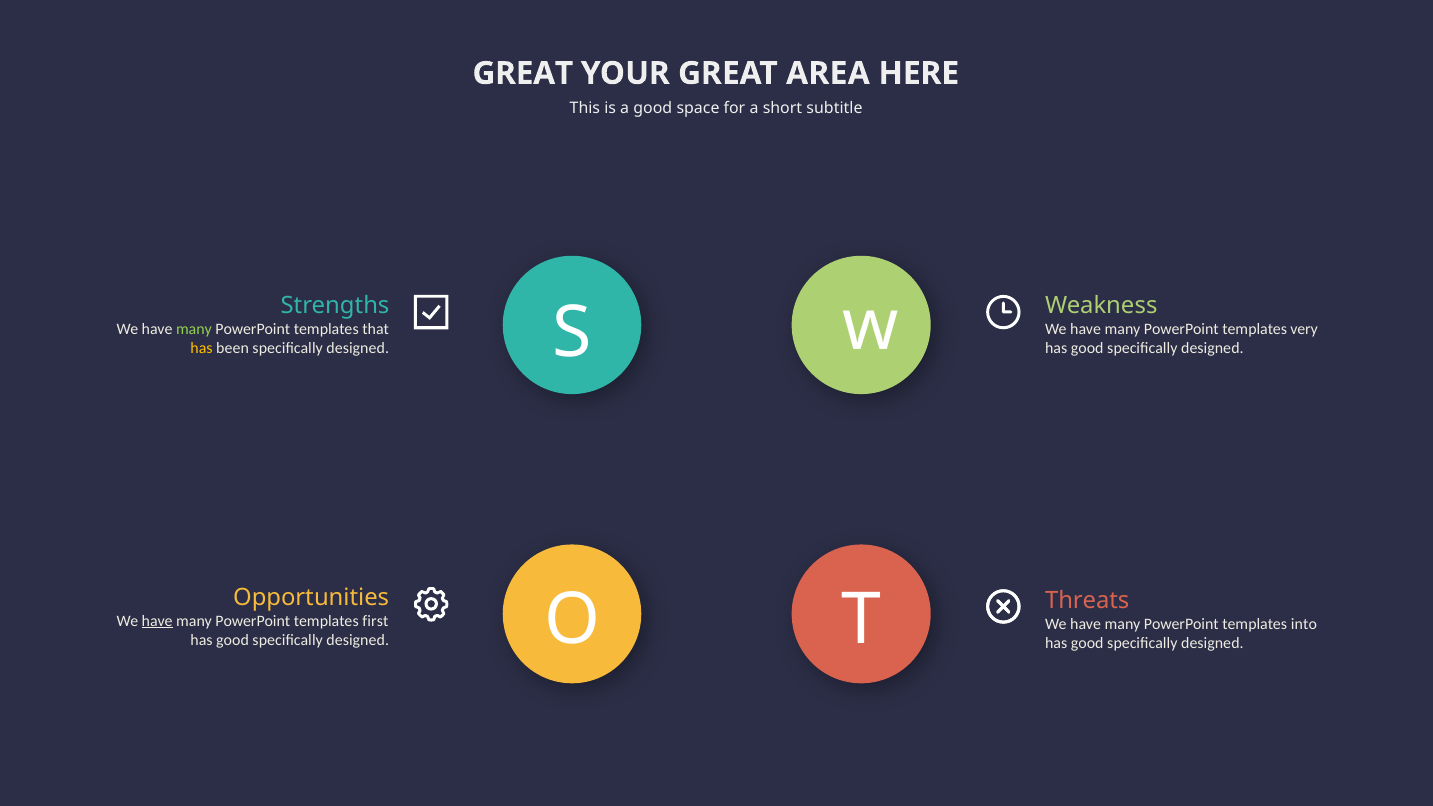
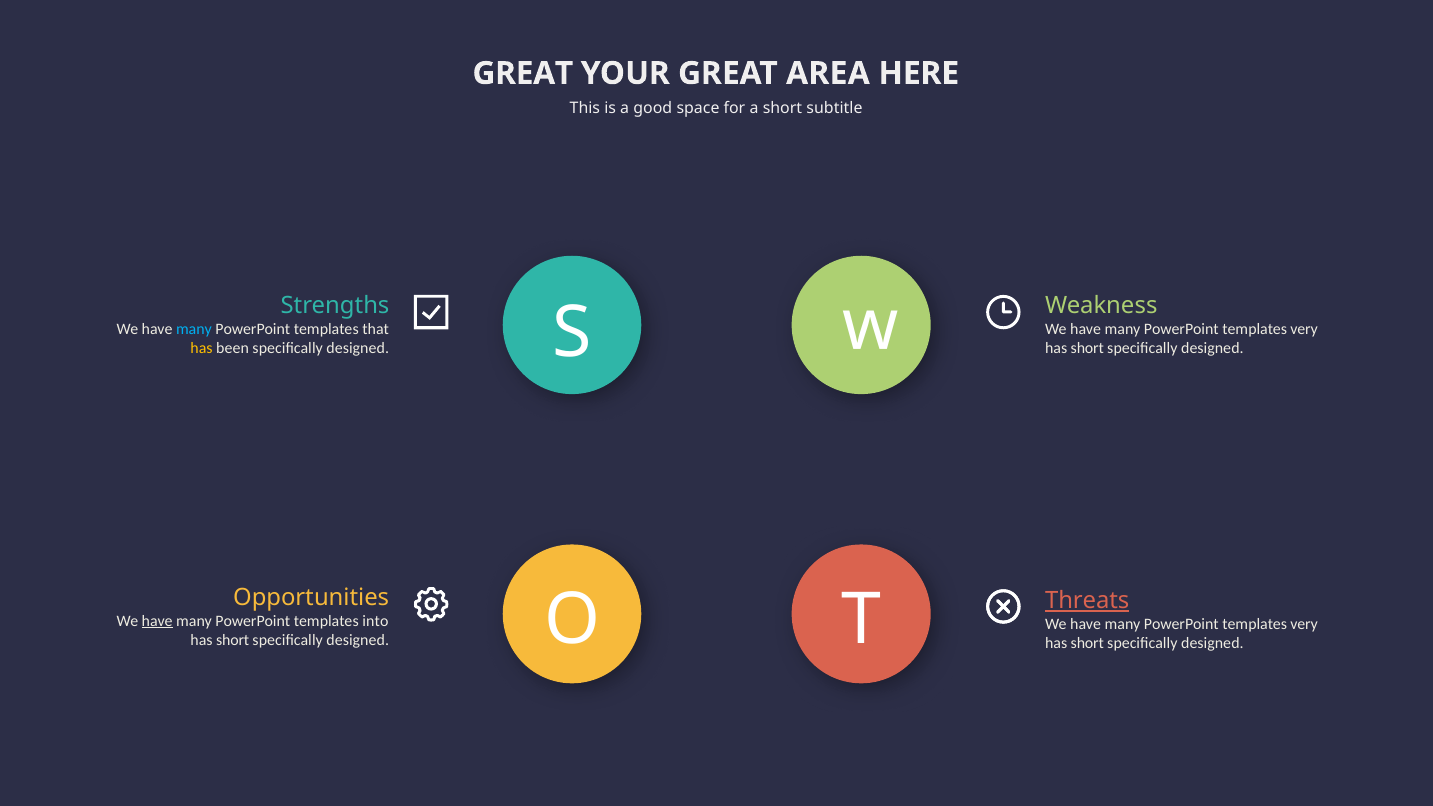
many colour: light green -> light blue (194, 329)
good: good -> short (1087, 348)
Threats underline: none -> present (1087, 601)
first: first -> into (375, 621)
into: into -> very (1304, 624)
good: good -> short (233, 640)
good: good -> short (1087, 643)
